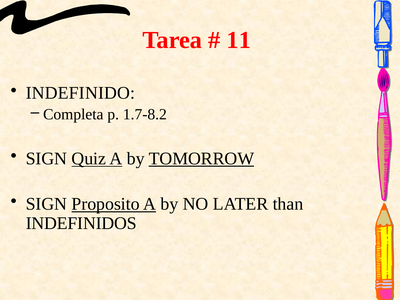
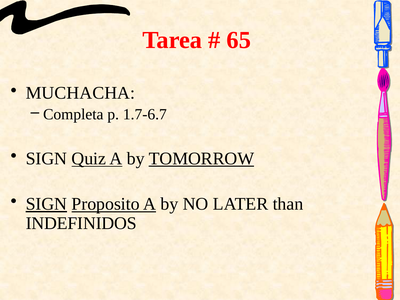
11: 11 -> 65 (239, 40)
INDEFINIDO: INDEFINIDO -> MUCHACHA (80, 93)
1.7-8.2: 1.7-8.2 -> 1.7-6.7 (145, 114)
SIGN underline: none -> present (46, 204)
